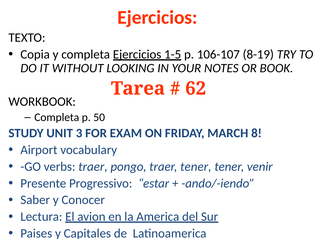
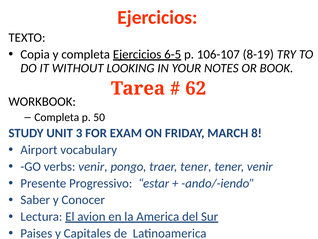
1-5: 1-5 -> 6-5 (173, 54)
verbs traer: traer -> venir (93, 166)
